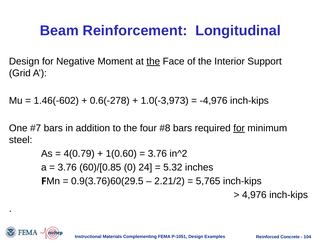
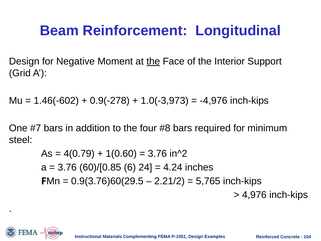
0.6(-278: 0.6(-278 -> 0.9(-278 (110, 101)
for underline: present -> none (239, 128)
0: 0 -> 6 (130, 167)
5.32: 5.32 -> 4.24 (173, 167)
